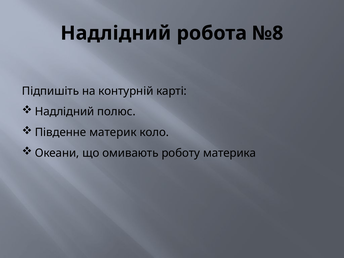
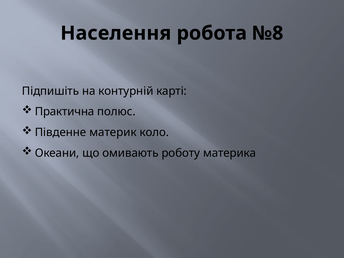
Надлідний: Надлідний -> Населення (116, 33)
Надлідний: Надлідний -> Практична (65, 112)
